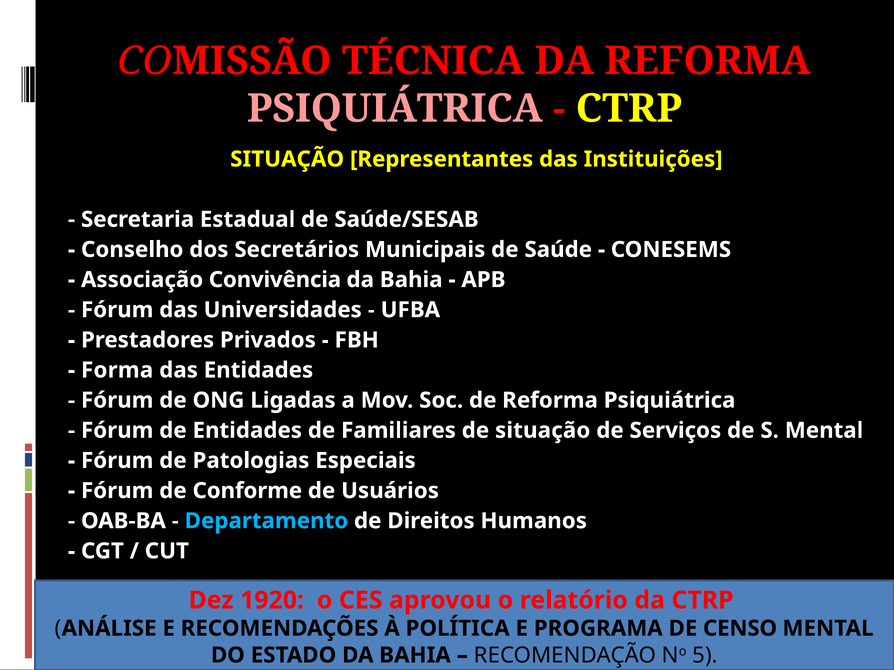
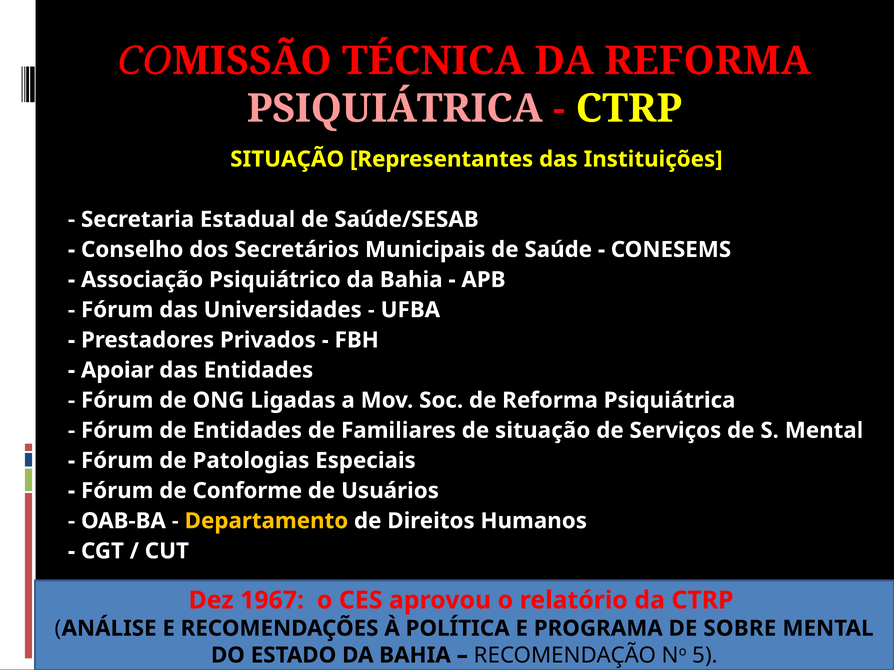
Convivência: Convivência -> Psiquiátrico (275, 280)
Forma: Forma -> Apoiar (117, 370)
Departamento colour: light blue -> yellow (266, 521)
1920: 1920 -> 1967 (272, 601)
CENSO: CENSO -> SOBRE (740, 629)
